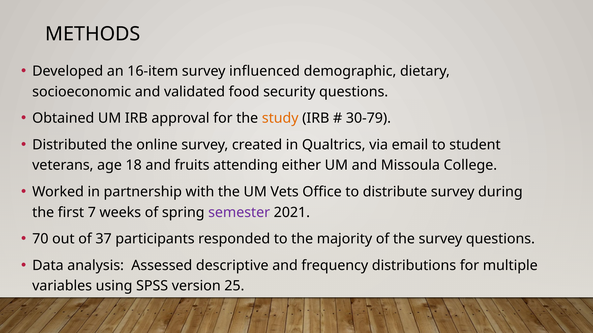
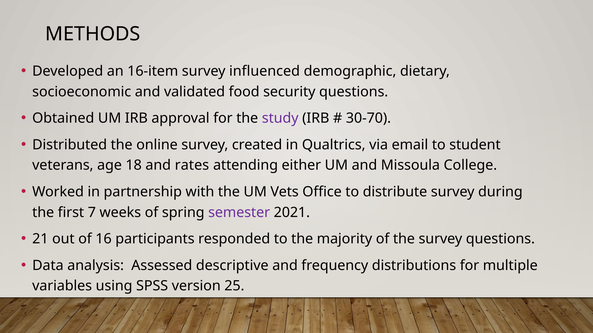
study colour: orange -> purple (280, 118)
30-79: 30-79 -> 30-70 (368, 118)
fruits: fruits -> rates (192, 166)
70: 70 -> 21 (40, 239)
37: 37 -> 16 (104, 239)
